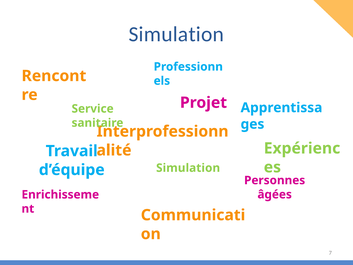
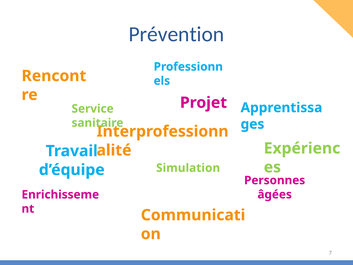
Simulation: Simulation -> Prévention (176, 34)
